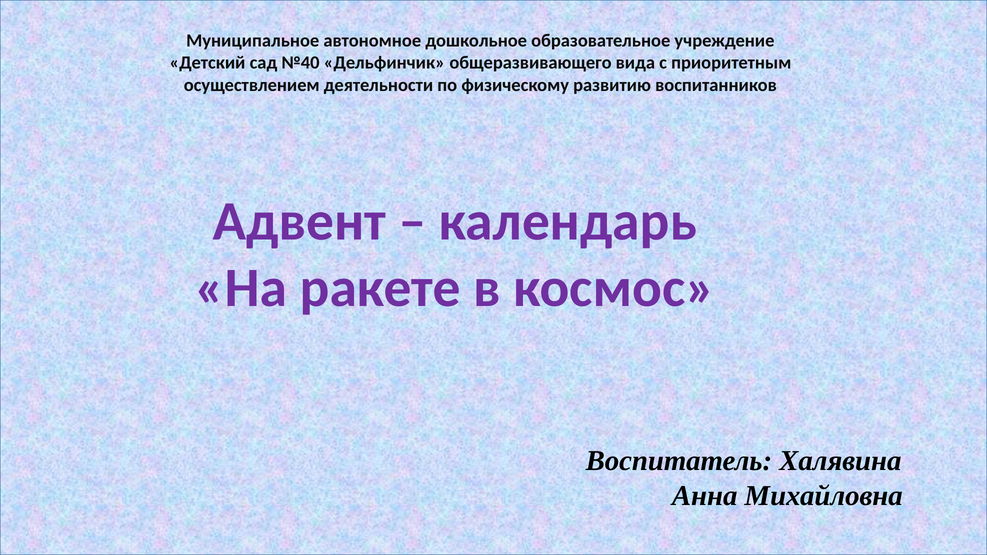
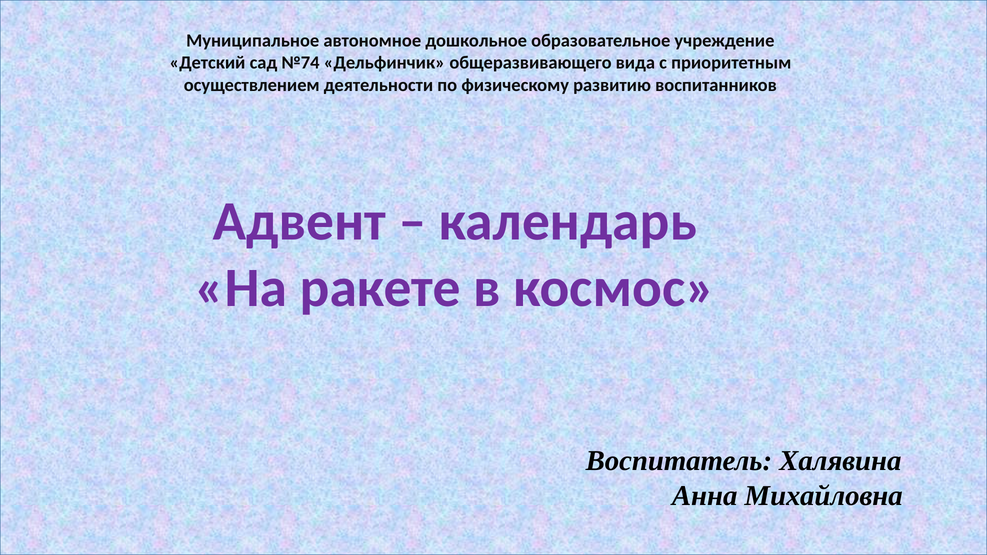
№40: №40 -> №74 (301, 63)
